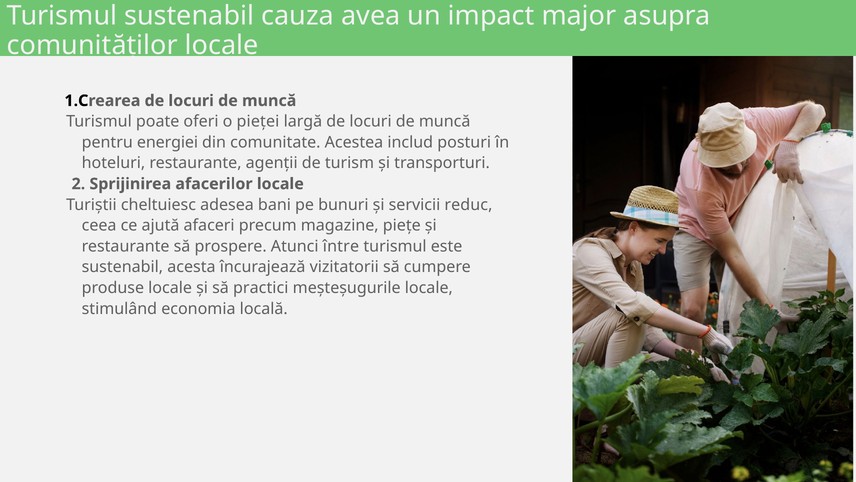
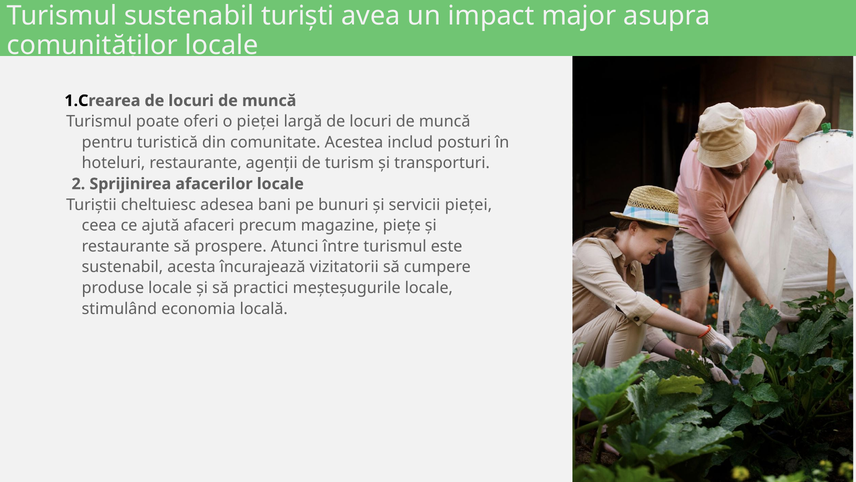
cauza: cauza -> turiști (298, 16)
energiei: energiei -> turistică (167, 142)
servicii reduc: reduc -> pieței (468, 205)
